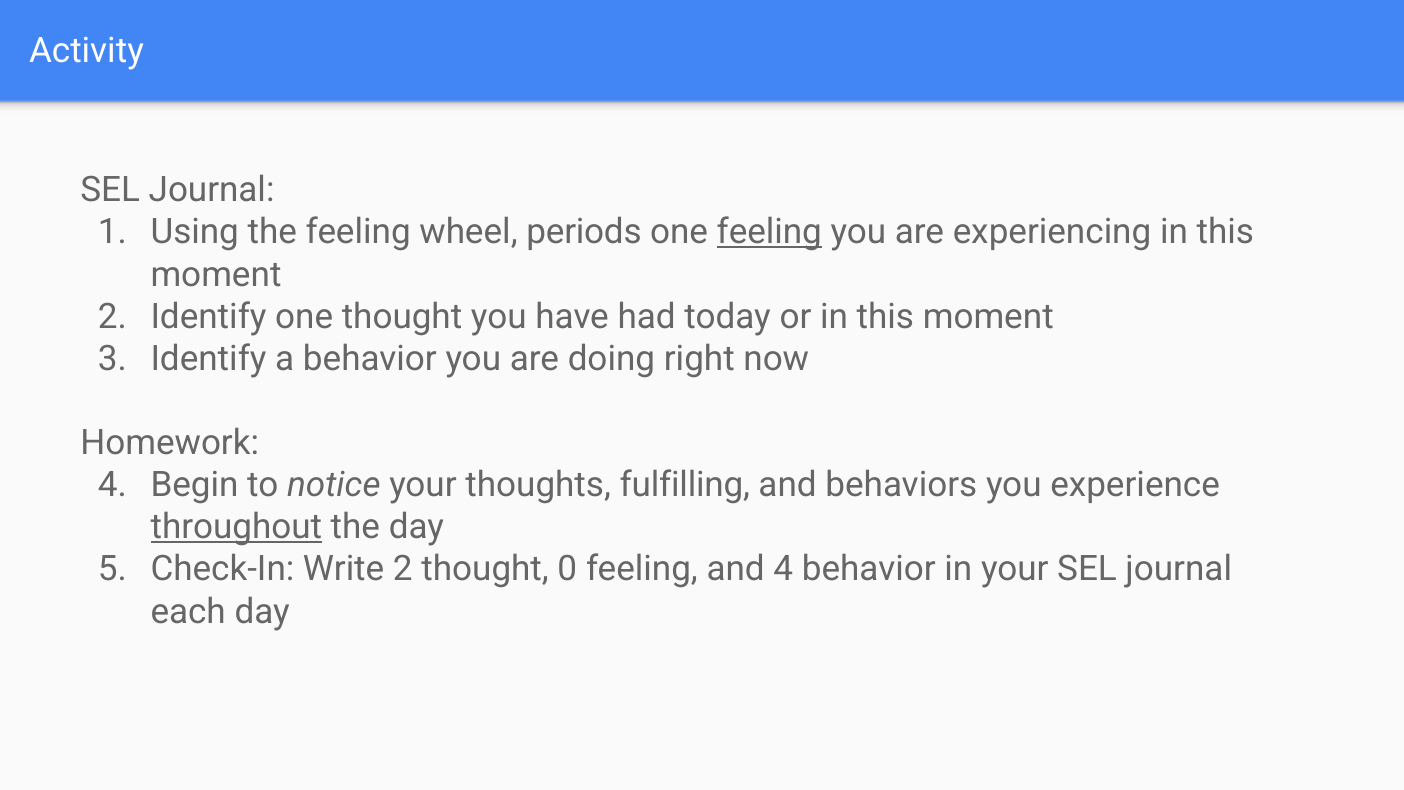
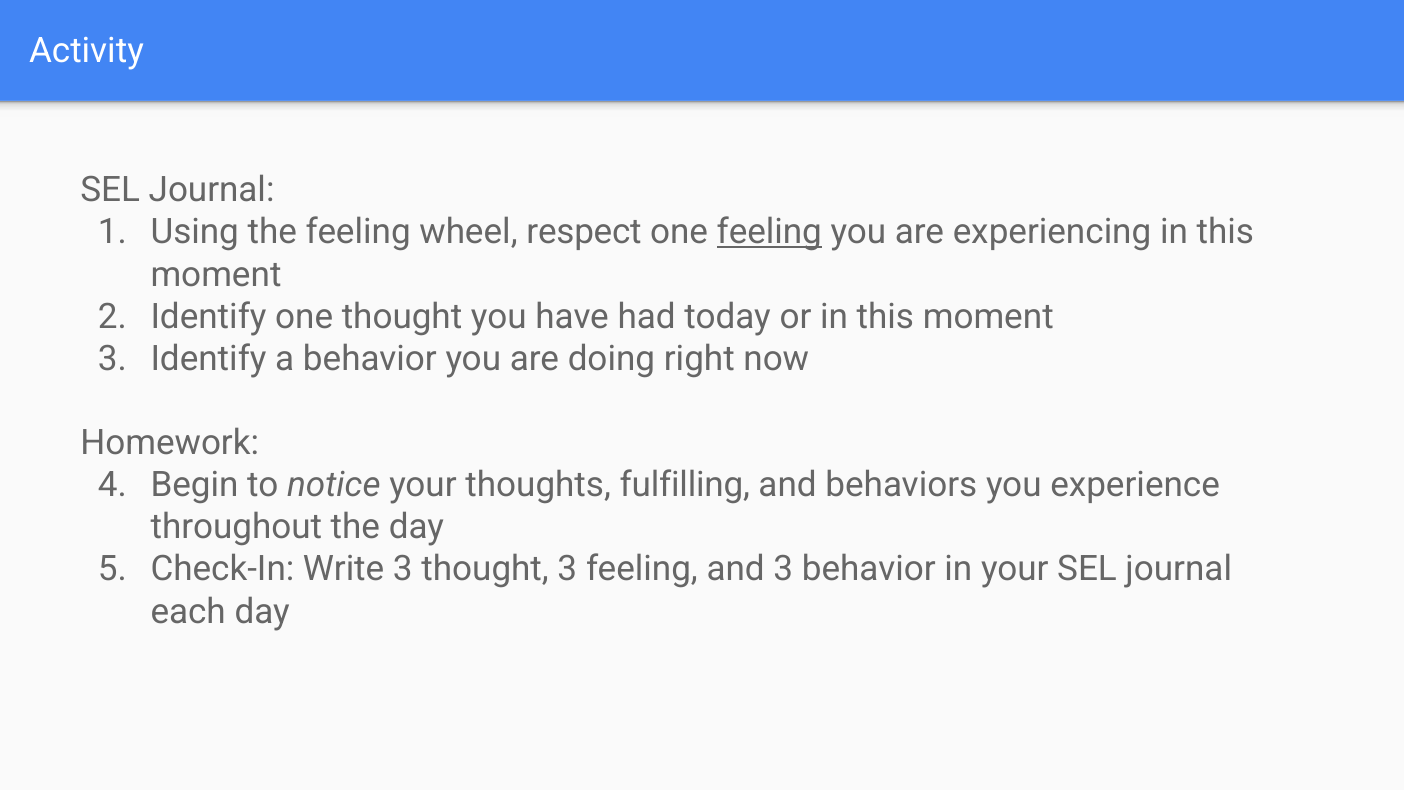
periods: periods -> respect (584, 232)
throughout underline: present -> none (236, 527)
Write 2: 2 -> 3 (403, 569)
thought 0: 0 -> 3 (567, 569)
and 4: 4 -> 3 (783, 569)
